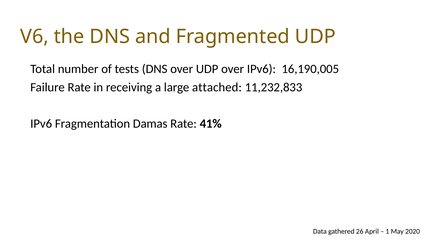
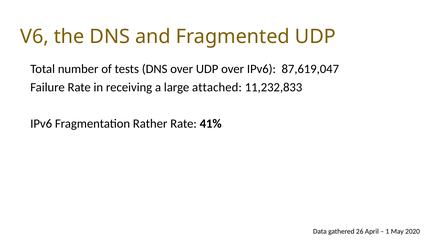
16,190,005: 16,190,005 -> 87,619,047 (310, 69)
Damas: Damas -> Rather (150, 123)
